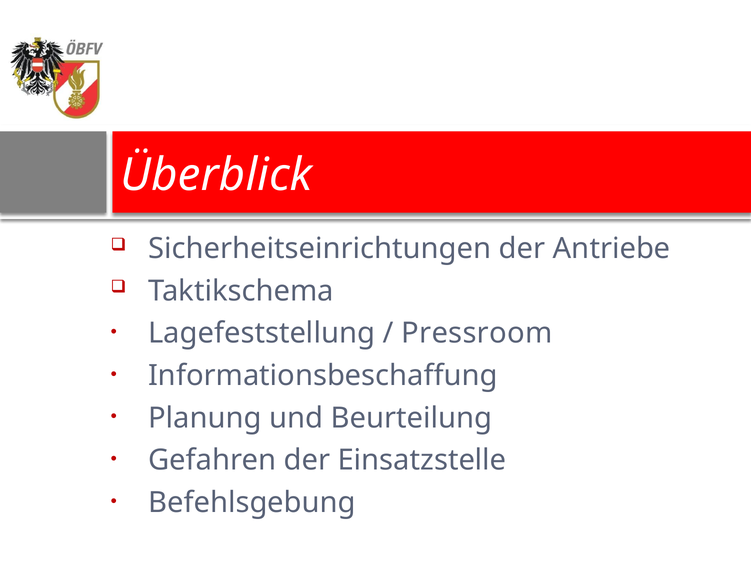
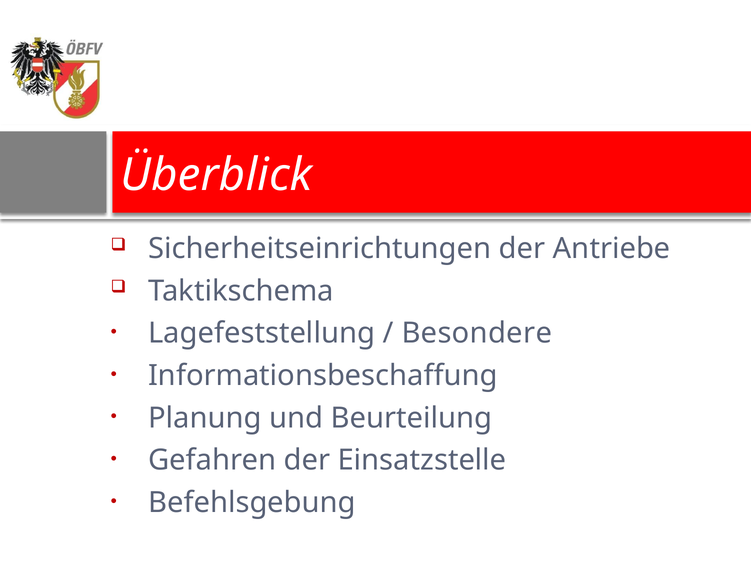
Pressroom: Pressroom -> Besondere (477, 333)
